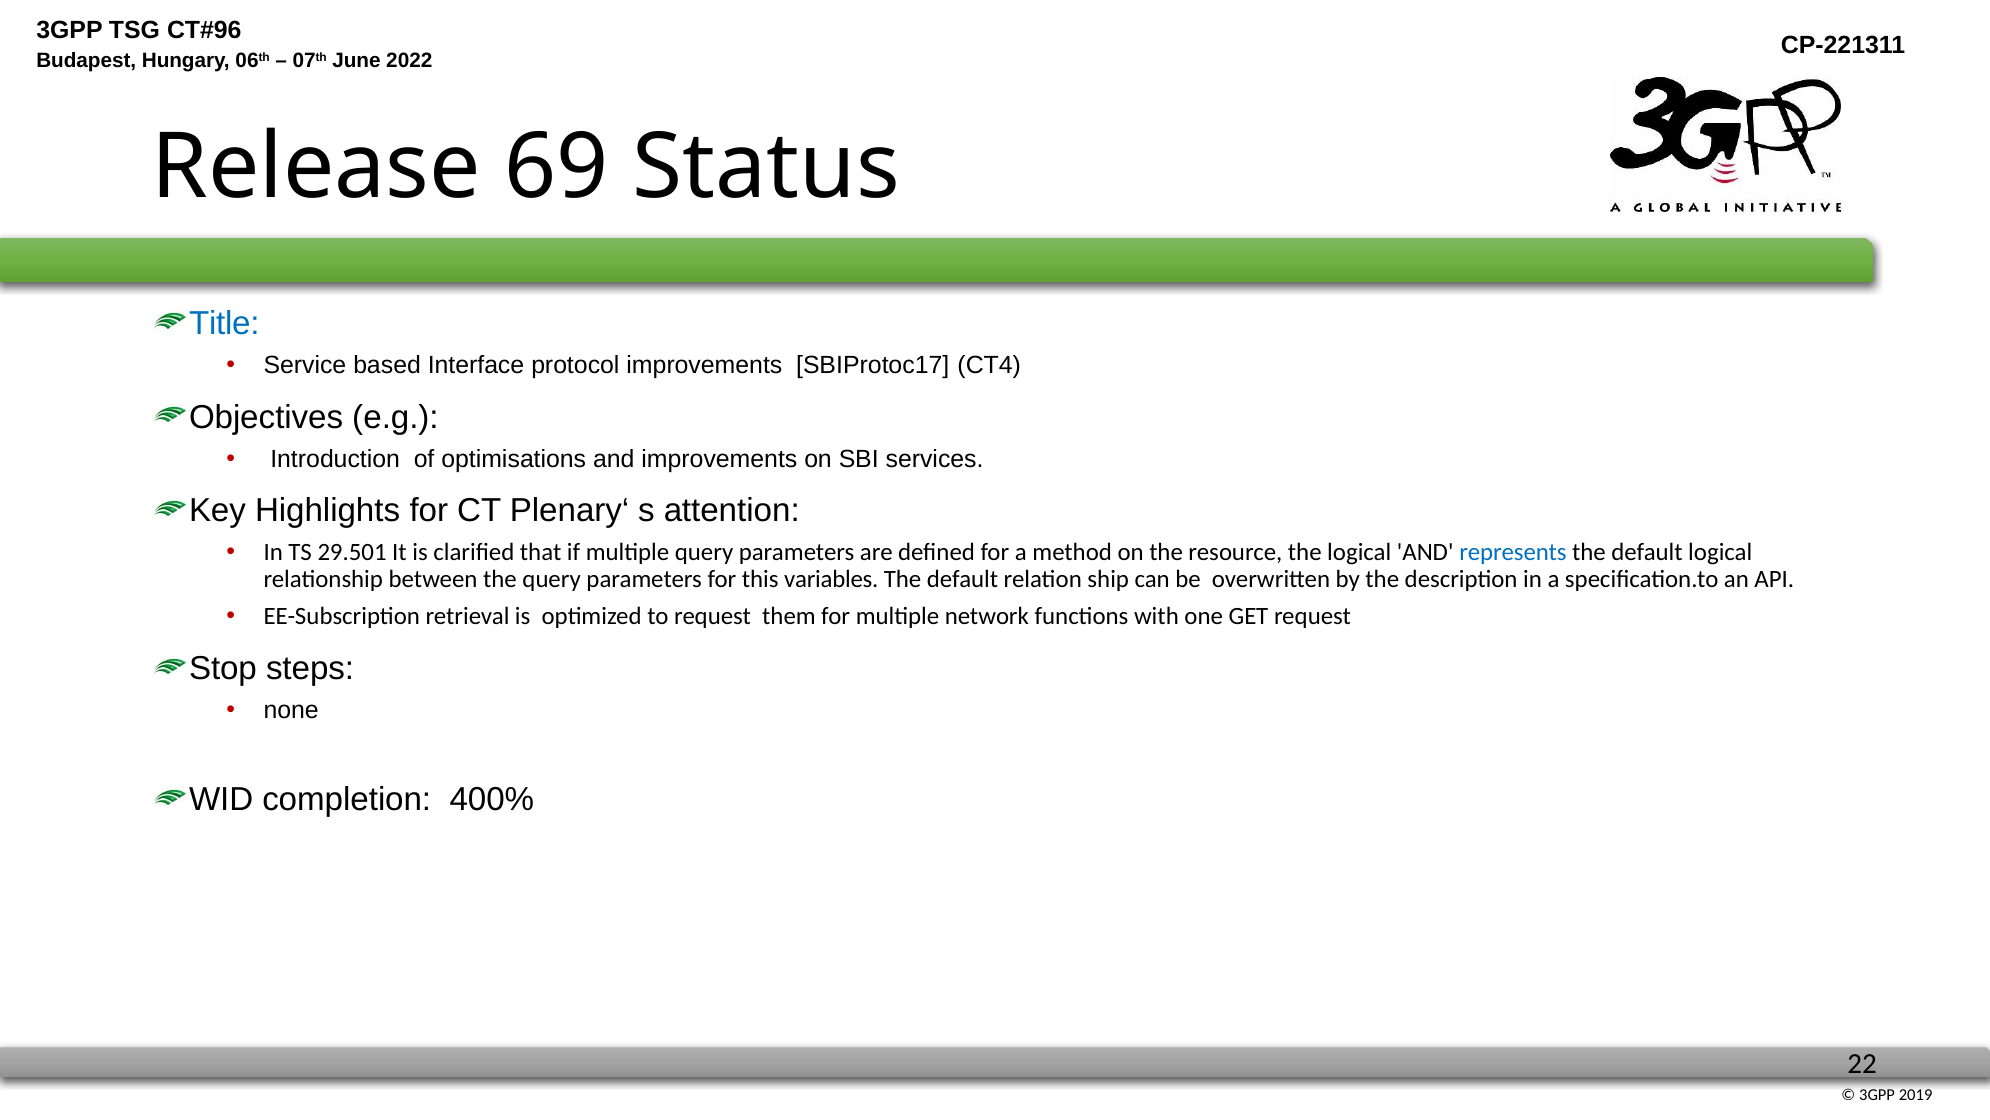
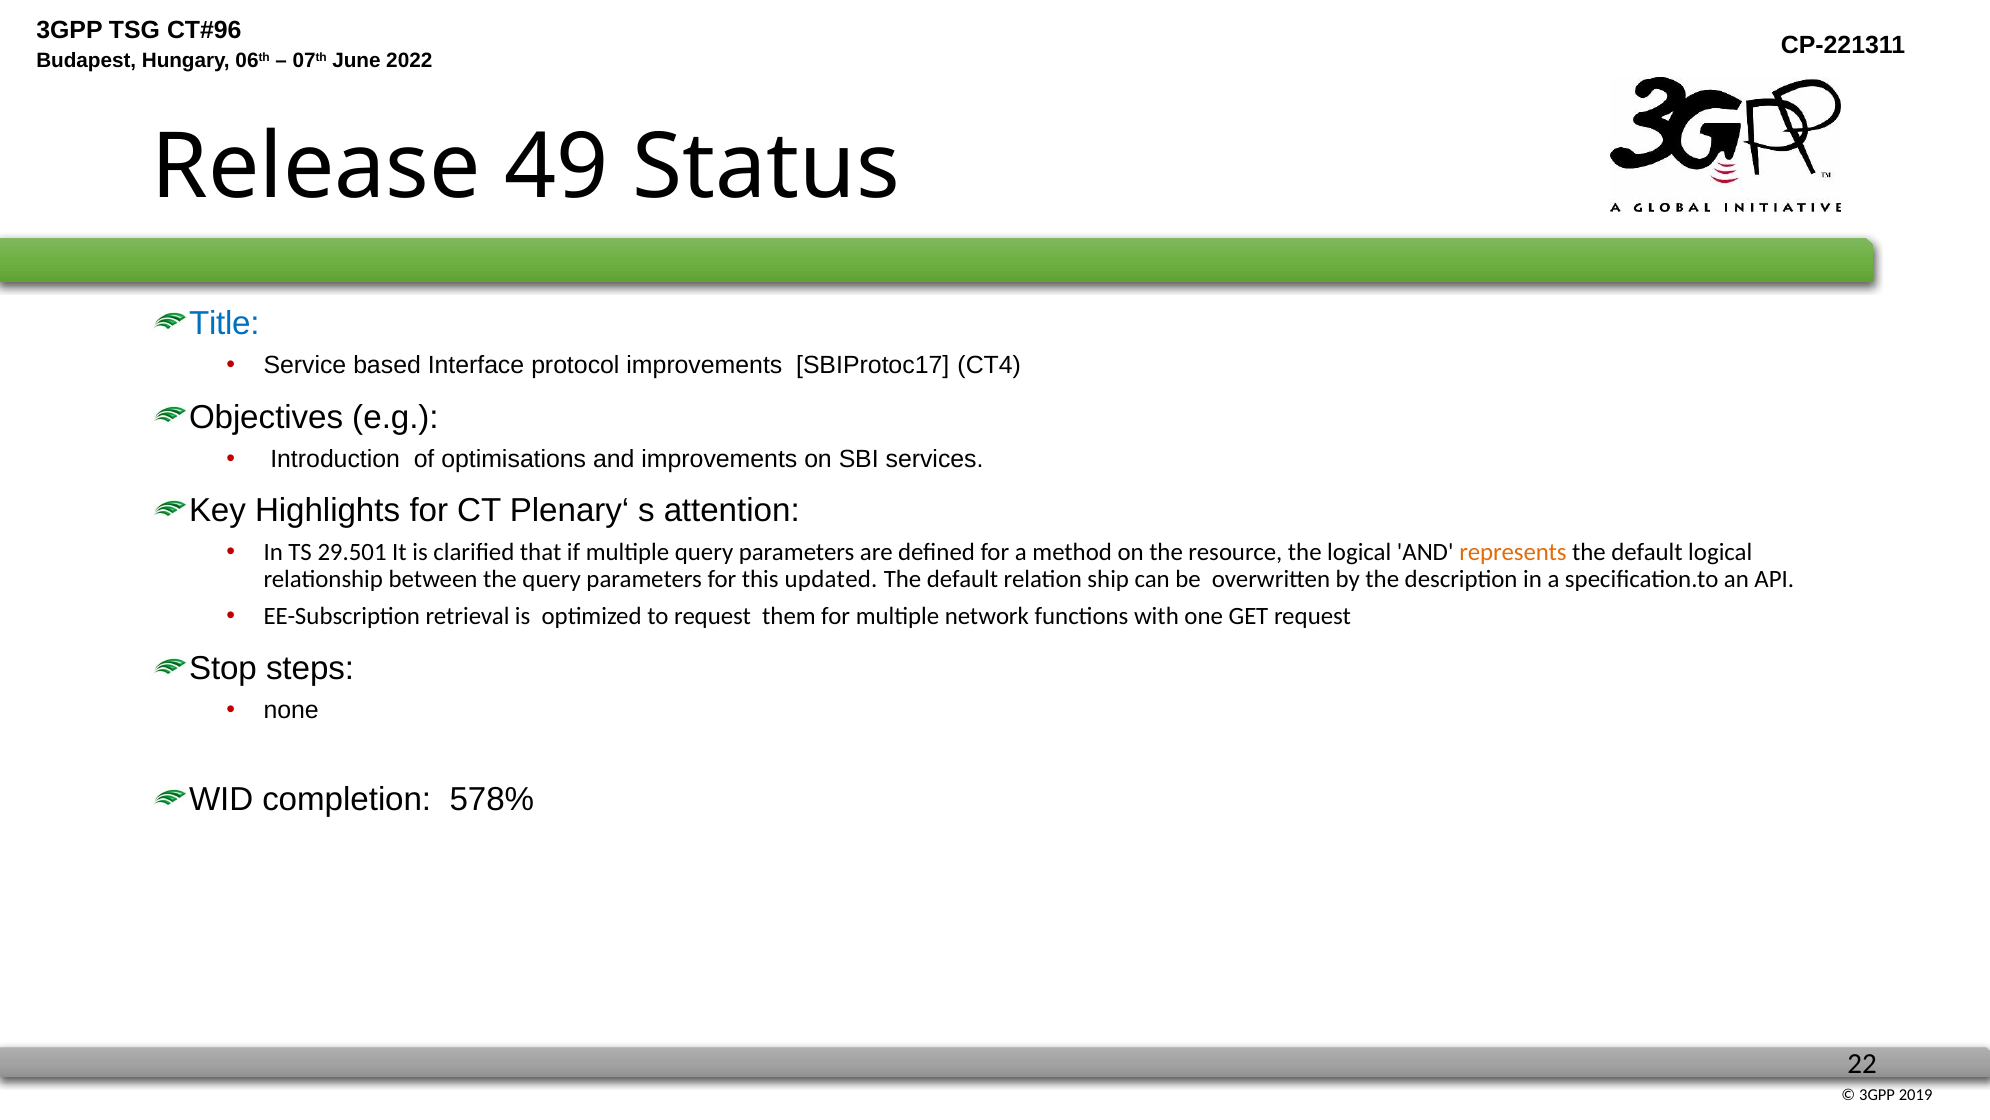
69: 69 -> 49 (557, 167)
represents colour: blue -> orange (1513, 552)
variables: variables -> updated (831, 579)
400%: 400% -> 578% (492, 799)
